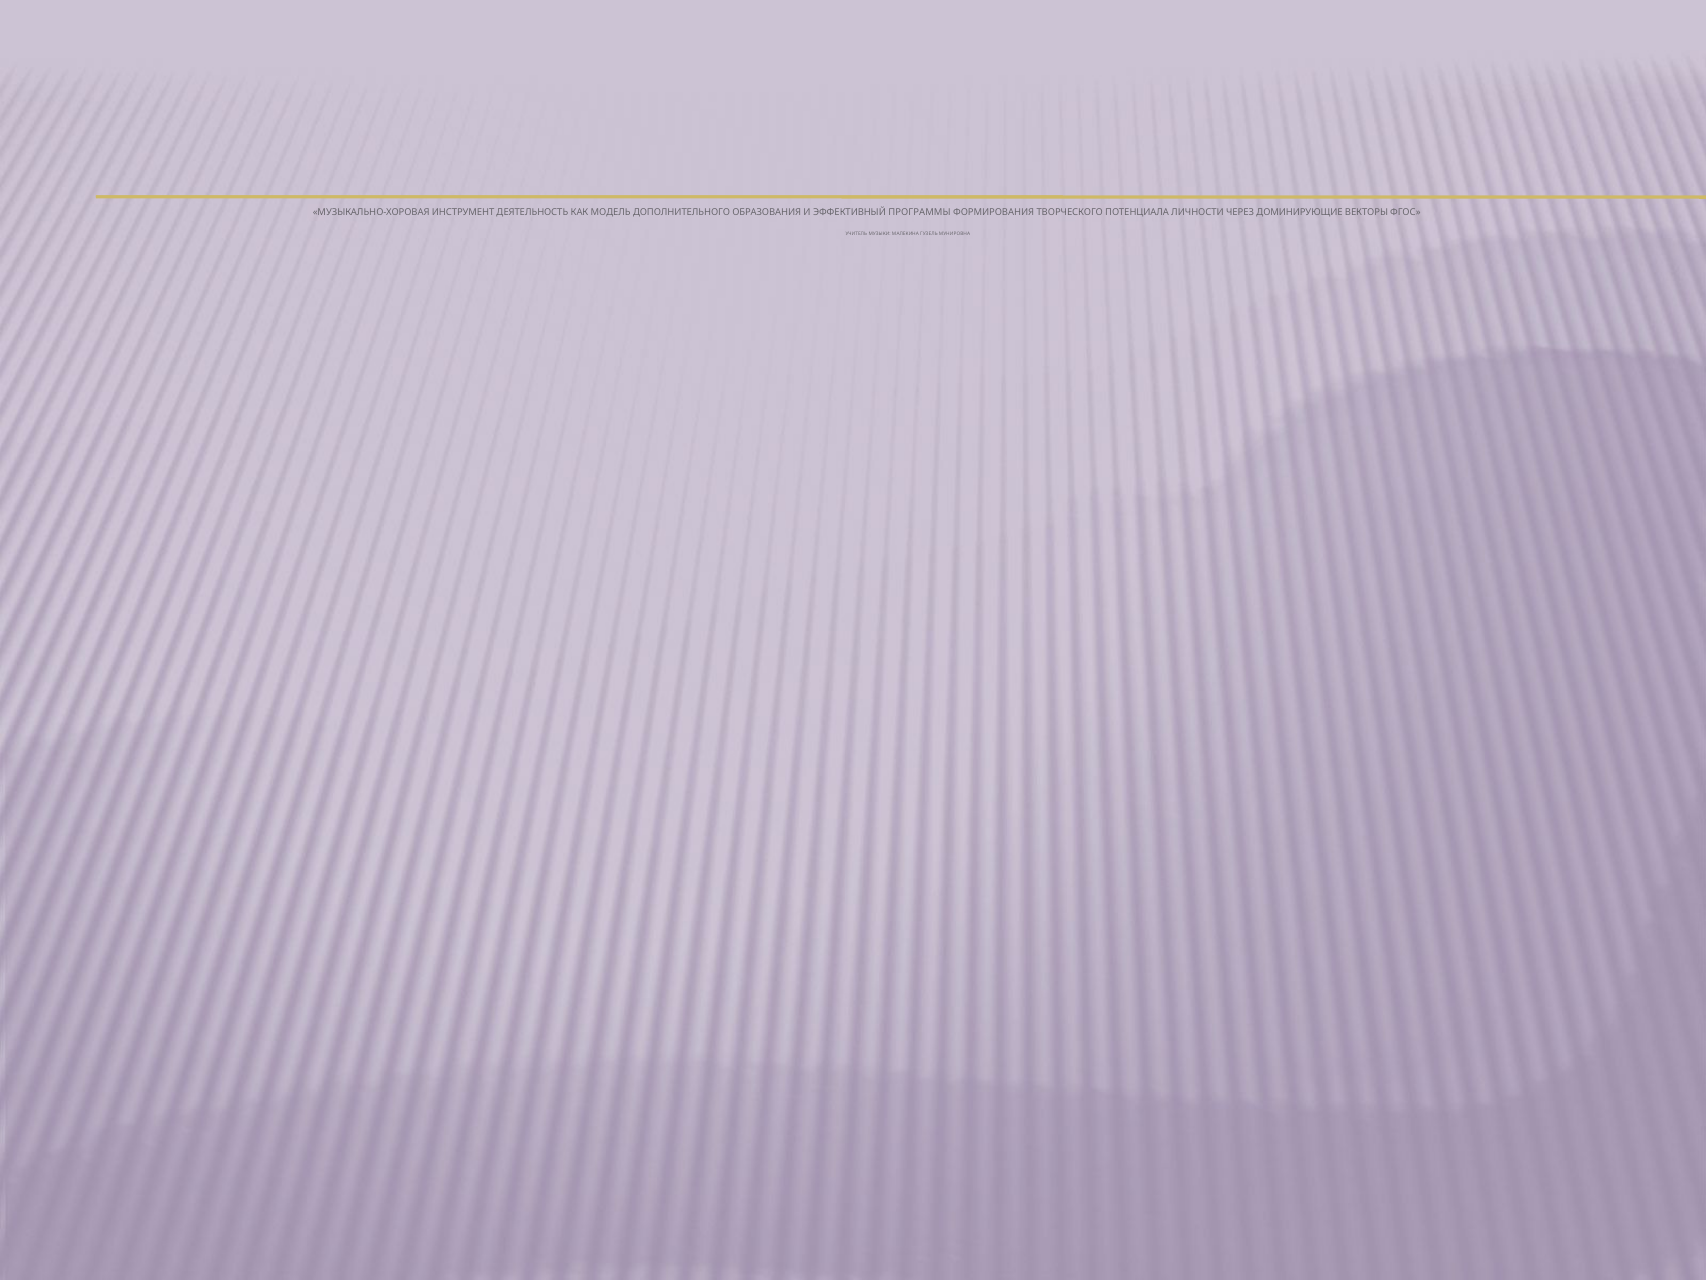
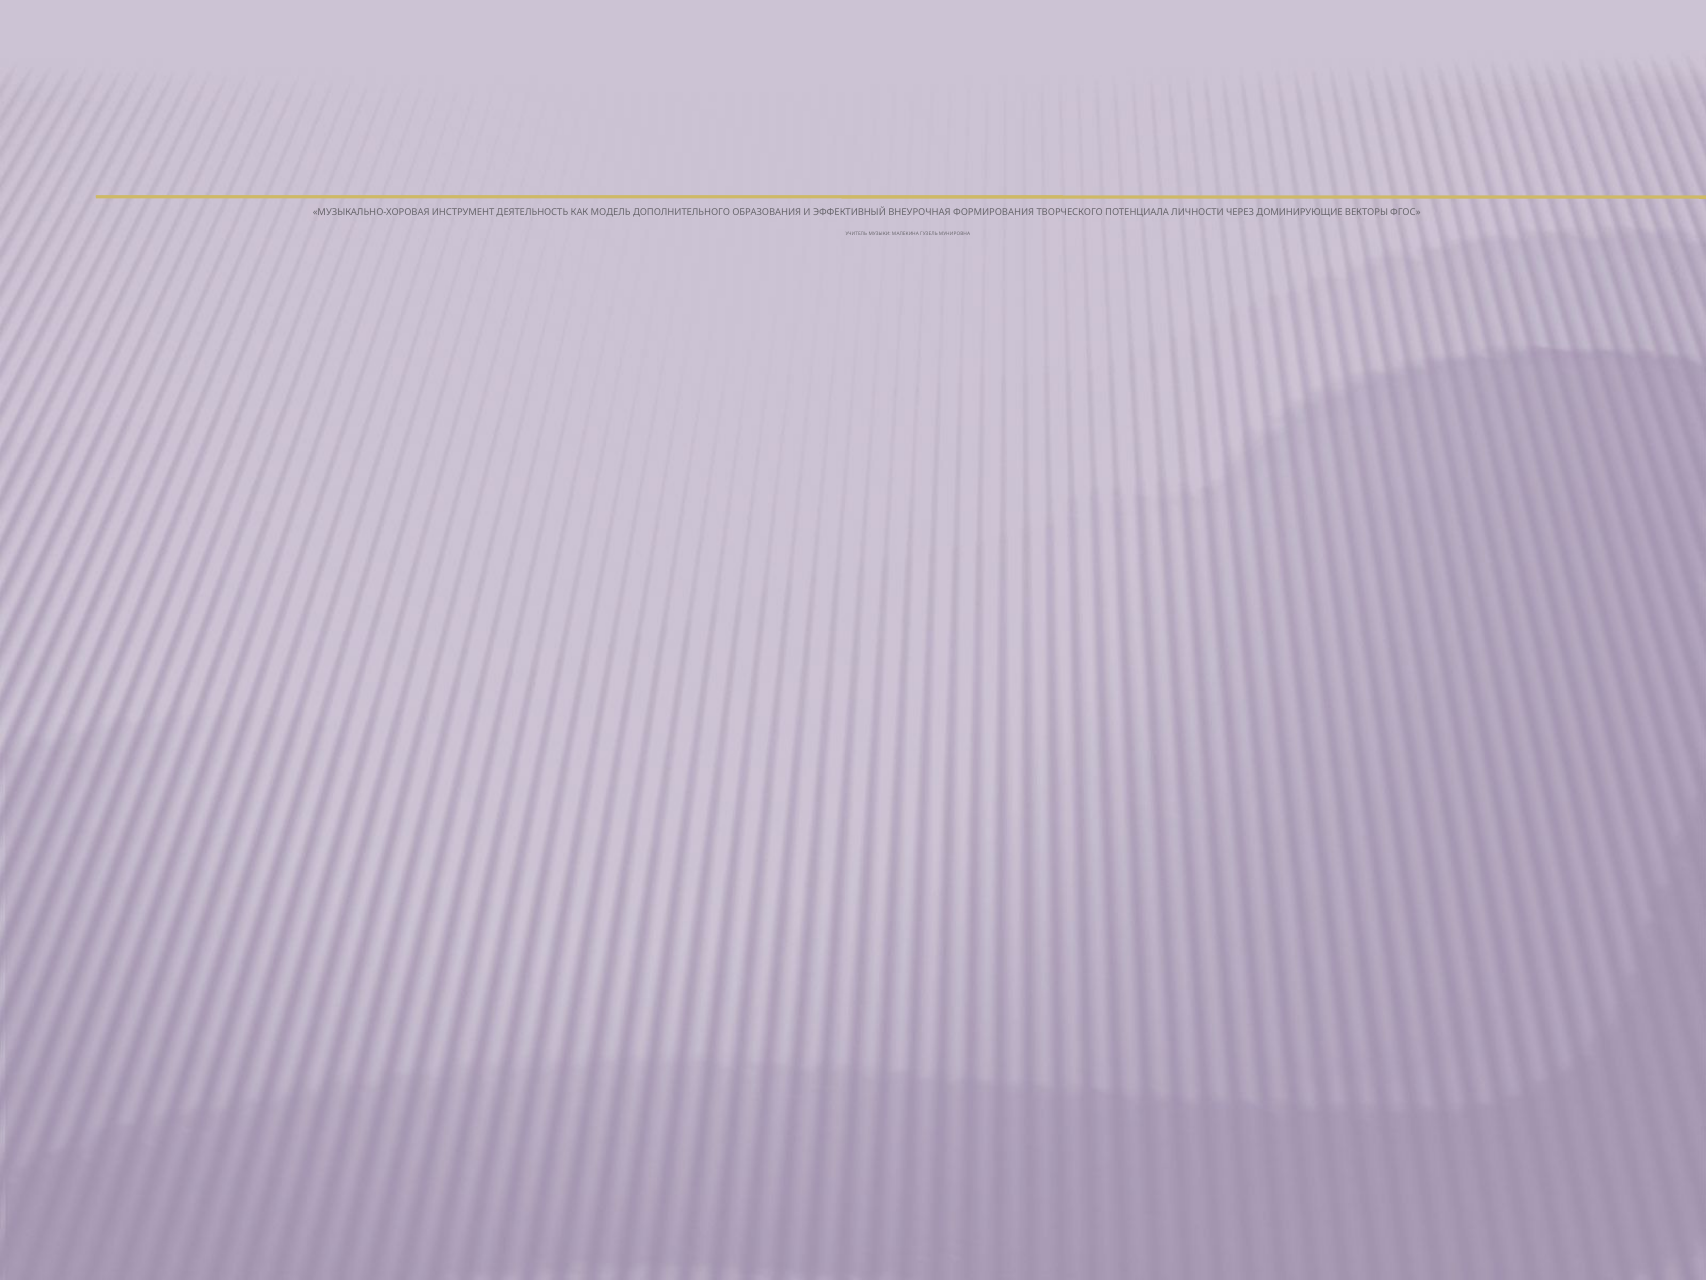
ПРОГРАММЫ: ПРОГРАММЫ -> ВНЕУРОЧНАЯ (920, 212)
